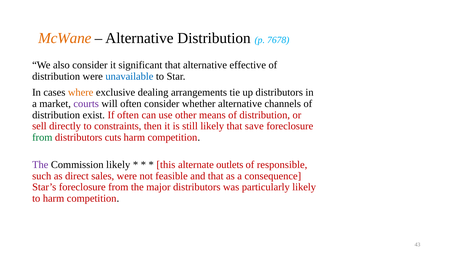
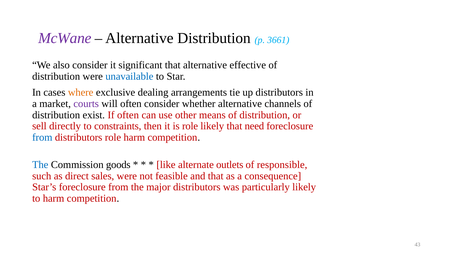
McWane colour: orange -> purple (65, 38)
7678: 7678 -> 3661 (278, 40)
is still: still -> role (190, 126)
save: save -> need (254, 126)
from colour: green -> blue (42, 137)
distributors cuts: cuts -> role (113, 137)
The colour: purple -> blue (40, 165)
Commission likely: likely -> goods (118, 165)
this: this -> like (166, 165)
